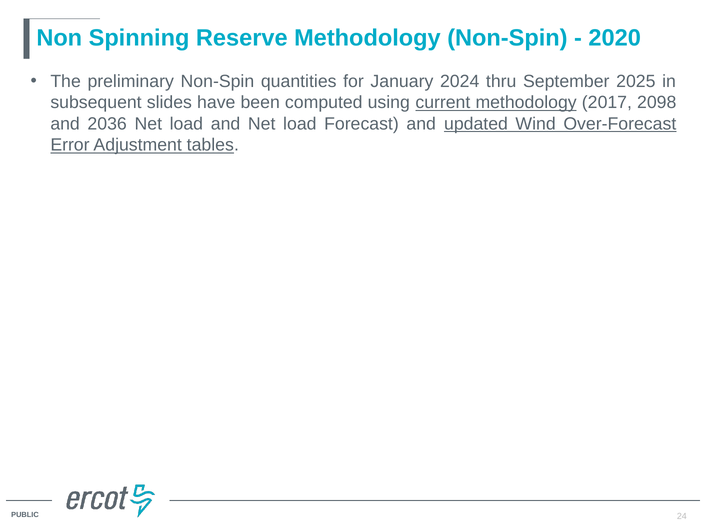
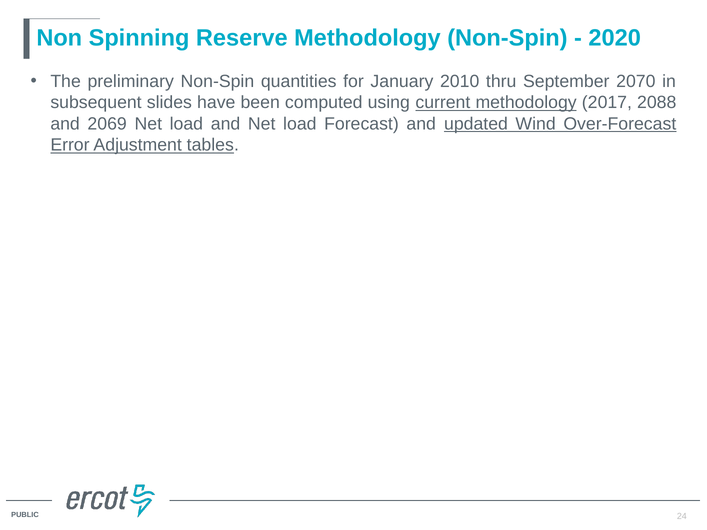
2024: 2024 -> 2010 (460, 81)
2025: 2025 -> 2070 (636, 81)
2098: 2098 -> 2088 (657, 103)
2036: 2036 -> 2069 (107, 124)
